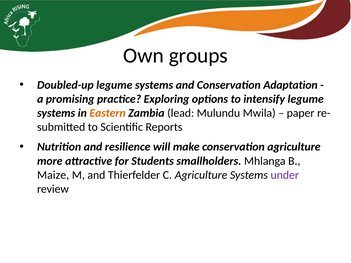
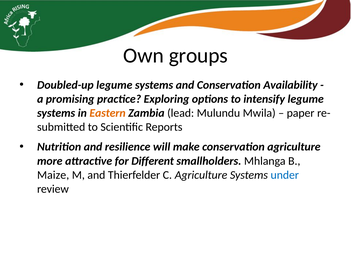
Adaptation: Adaptation -> Availability (290, 85)
Students: Students -> Different (153, 161)
under colour: purple -> blue (285, 175)
